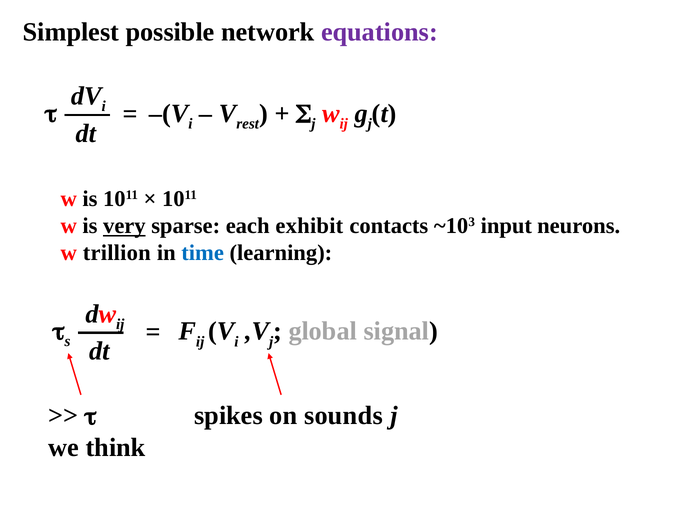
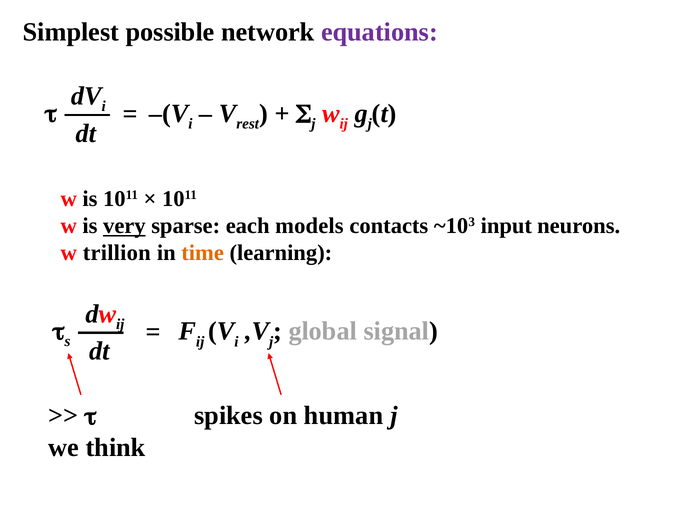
exhibit: exhibit -> models (309, 226)
time colour: blue -> orange (203, 253)
sounds: sounds -> human (344, 416)
